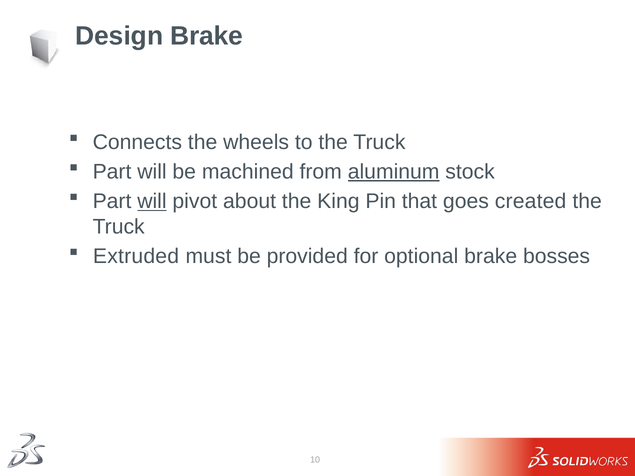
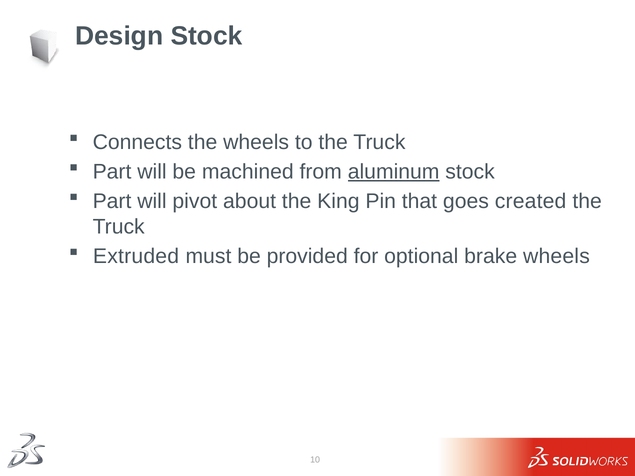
Design Brake: Brake -> Stock (207, 36)
will underline: present -> none (152, 201)
brake bosses: bosses -> wheels (556, 256)
